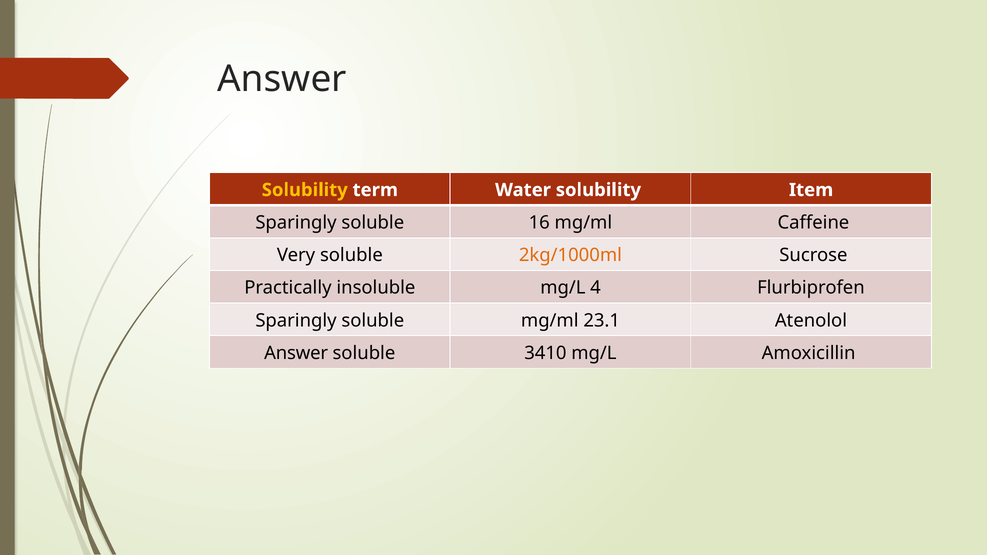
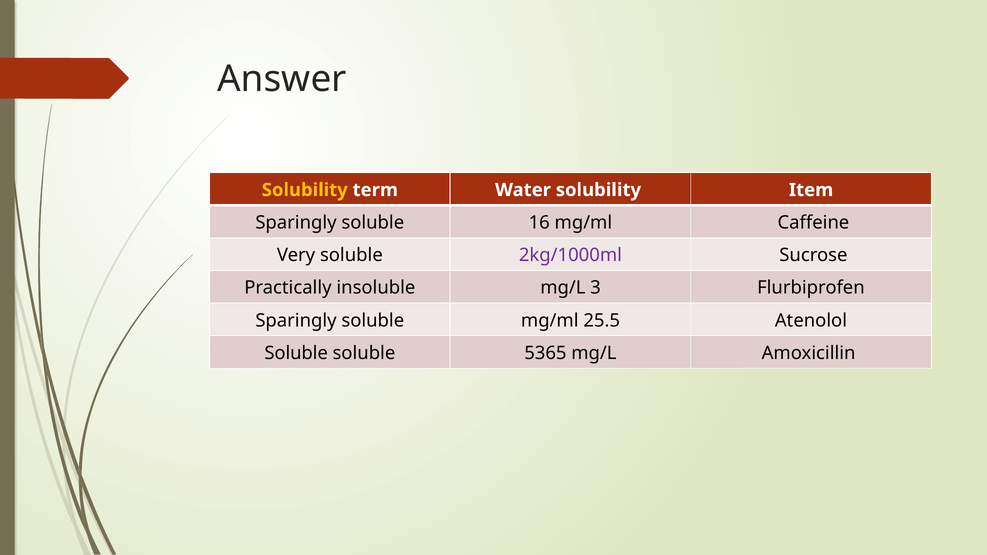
2kg/1000ml colour: orange -> purple (570, 255)
4: 4 -> 3 (596, 288)
23.1: 23.1 -> 25.5 (602, 321)
Answer: Answer -> Soluble (296, 353)
3410: 3410 -> 5365 (545, 353)
